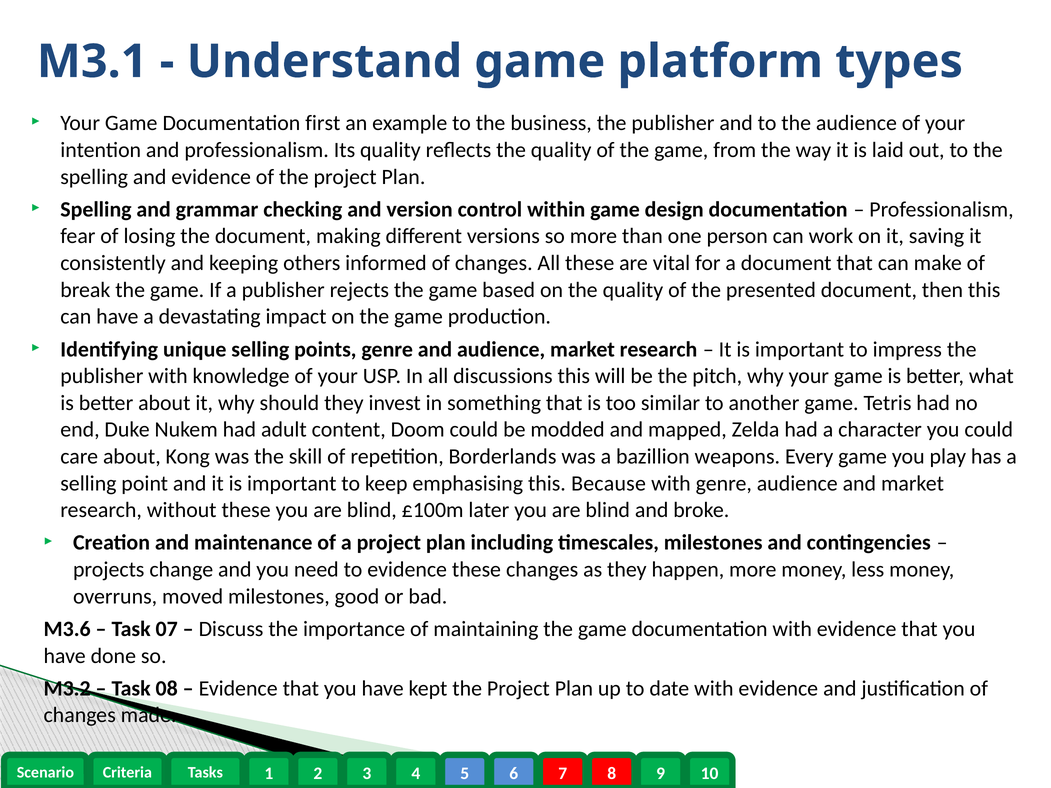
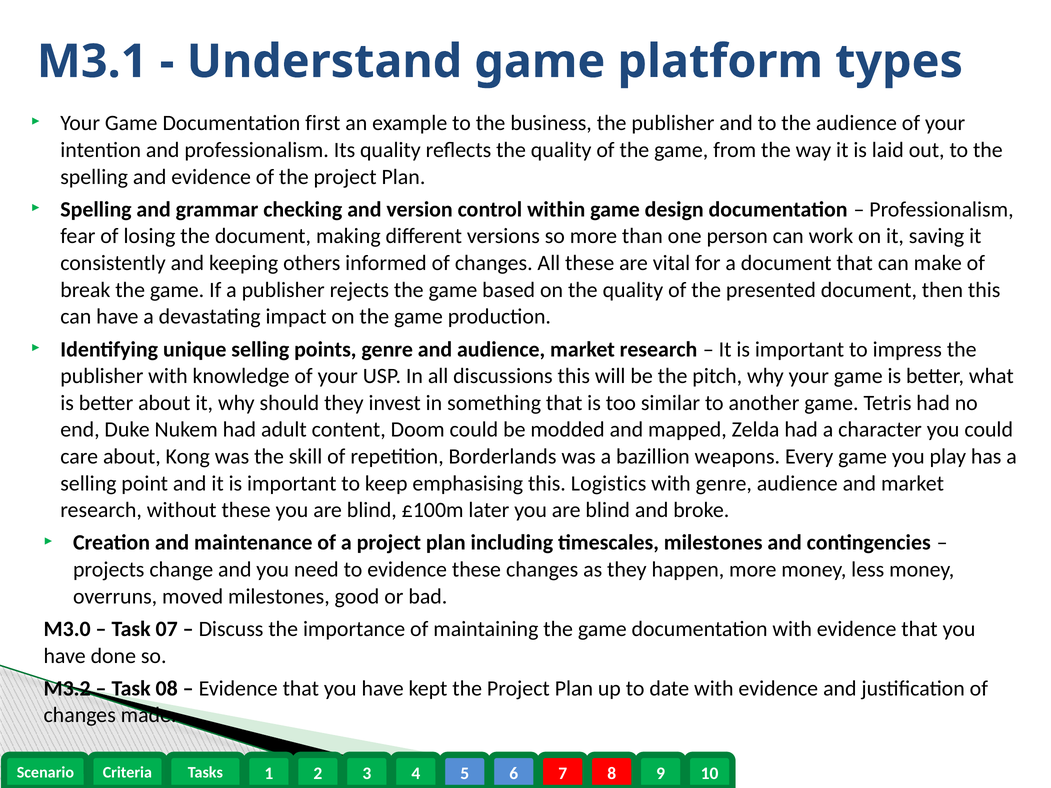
Because: Because -> Logistics (609, 483)
M3.6: M3.6 -> M3.0 (67, 629)
